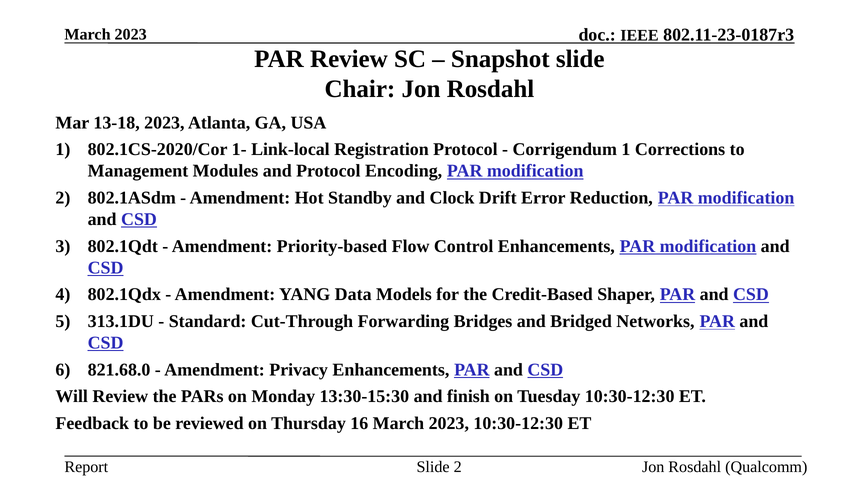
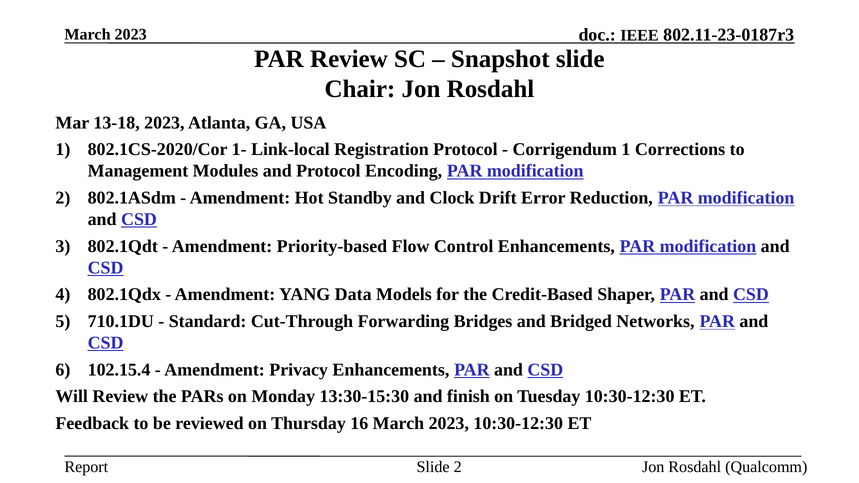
313.1DU: 313.1DU -> 710.1DU (121, 321)
821.68.0: 821.68.0 -> 102.15.4 (119, 370)
